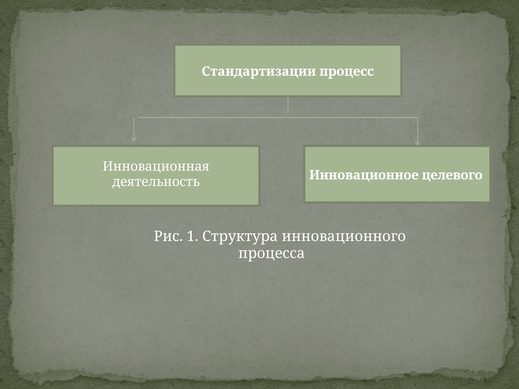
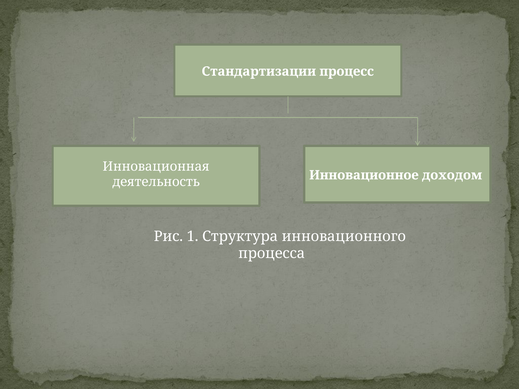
целевого: целевого -> доходом (452, 175)
